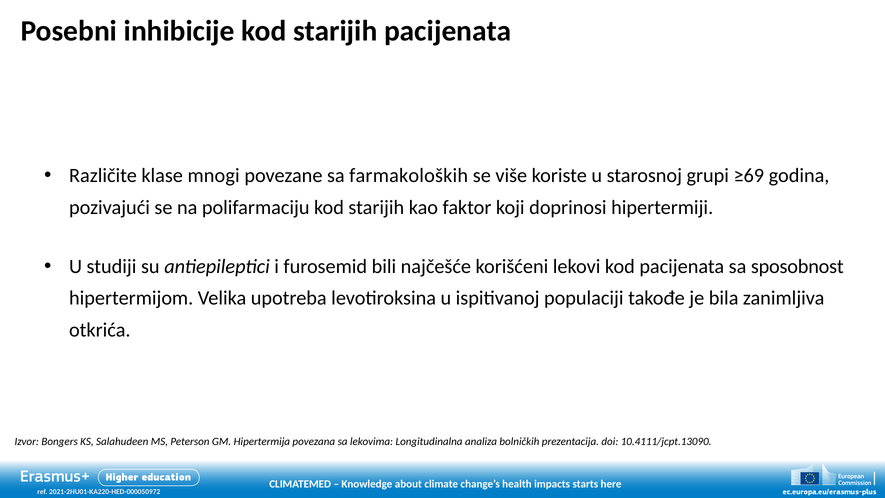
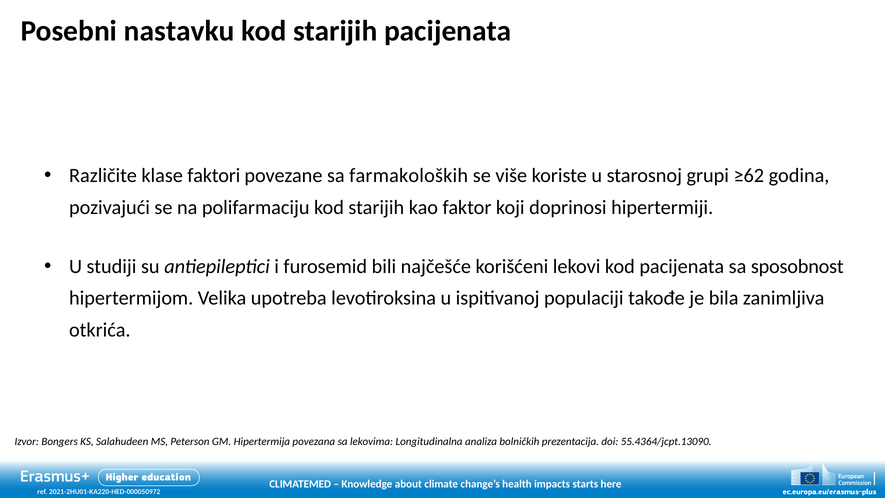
inhibicije: inhibicije -> nastavku (179, 31)
mnogi: mnogi -> faktori (214, 176)
≥69: ≥69 -> ≥62 (749, 176)
10.4111/jcpt.13090: 10.4111/jcpt.13090 -> 55.4364/jcpt.13090 (666, 442)
